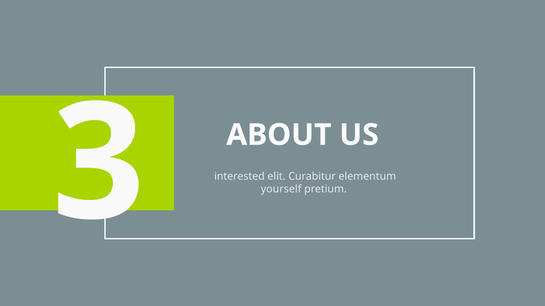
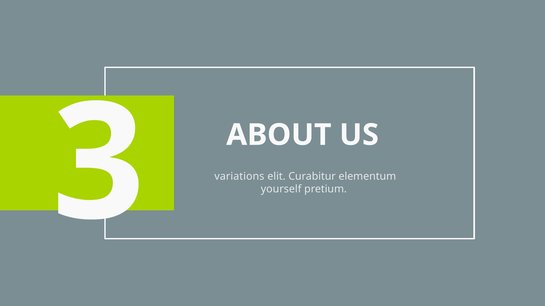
interested: interested -> variations (239, 177)
